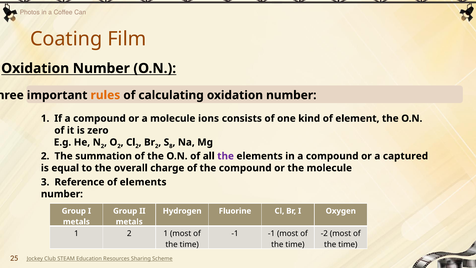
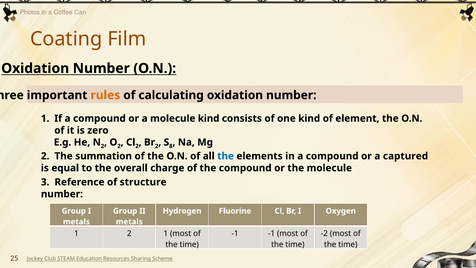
molecule ions: ions -> kind (209, 118)
the colour: purple -> blue (226, 156)
of elements: elements -> structure (143, 182)
